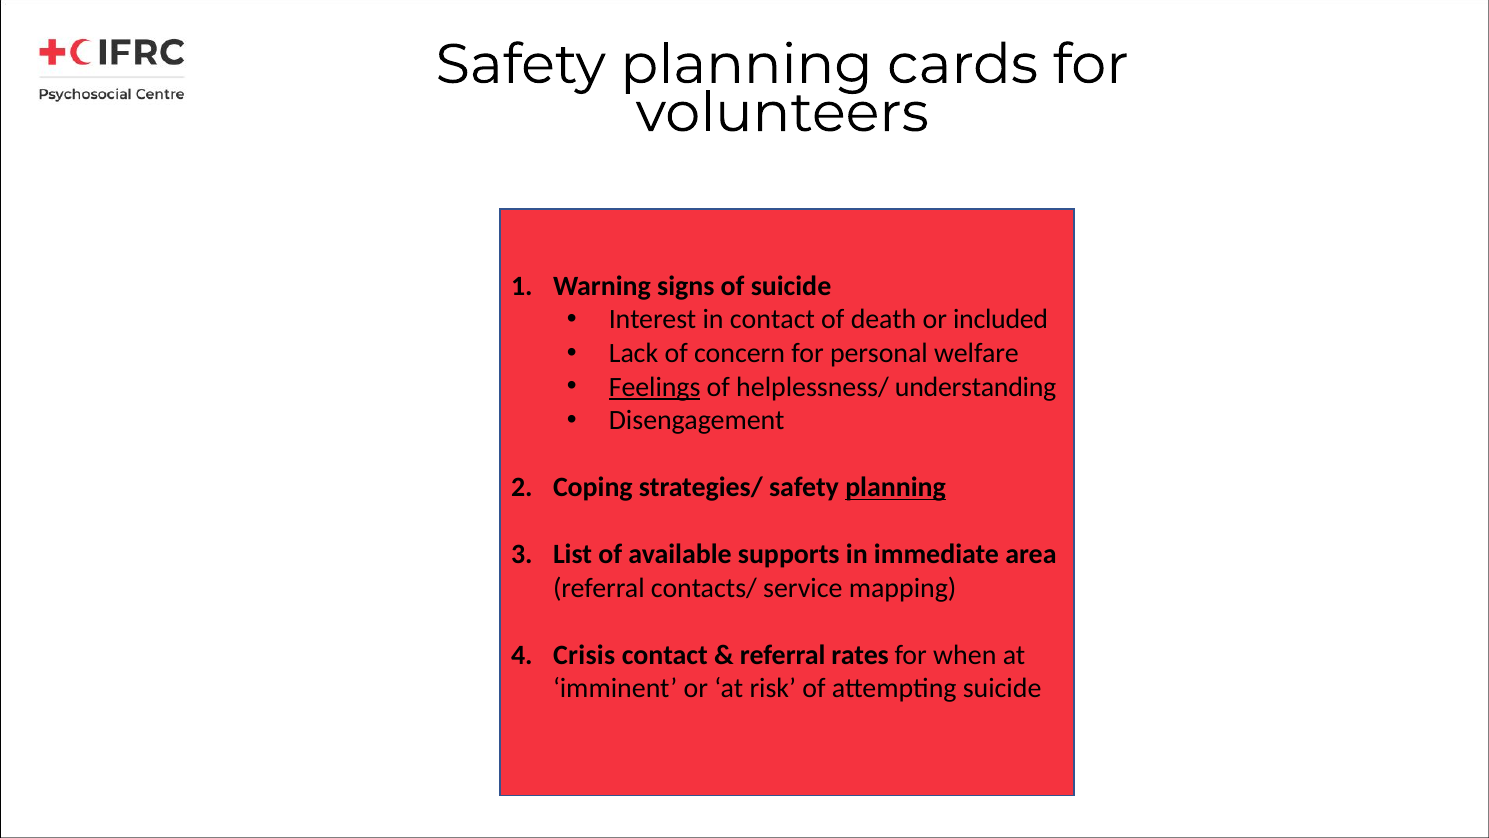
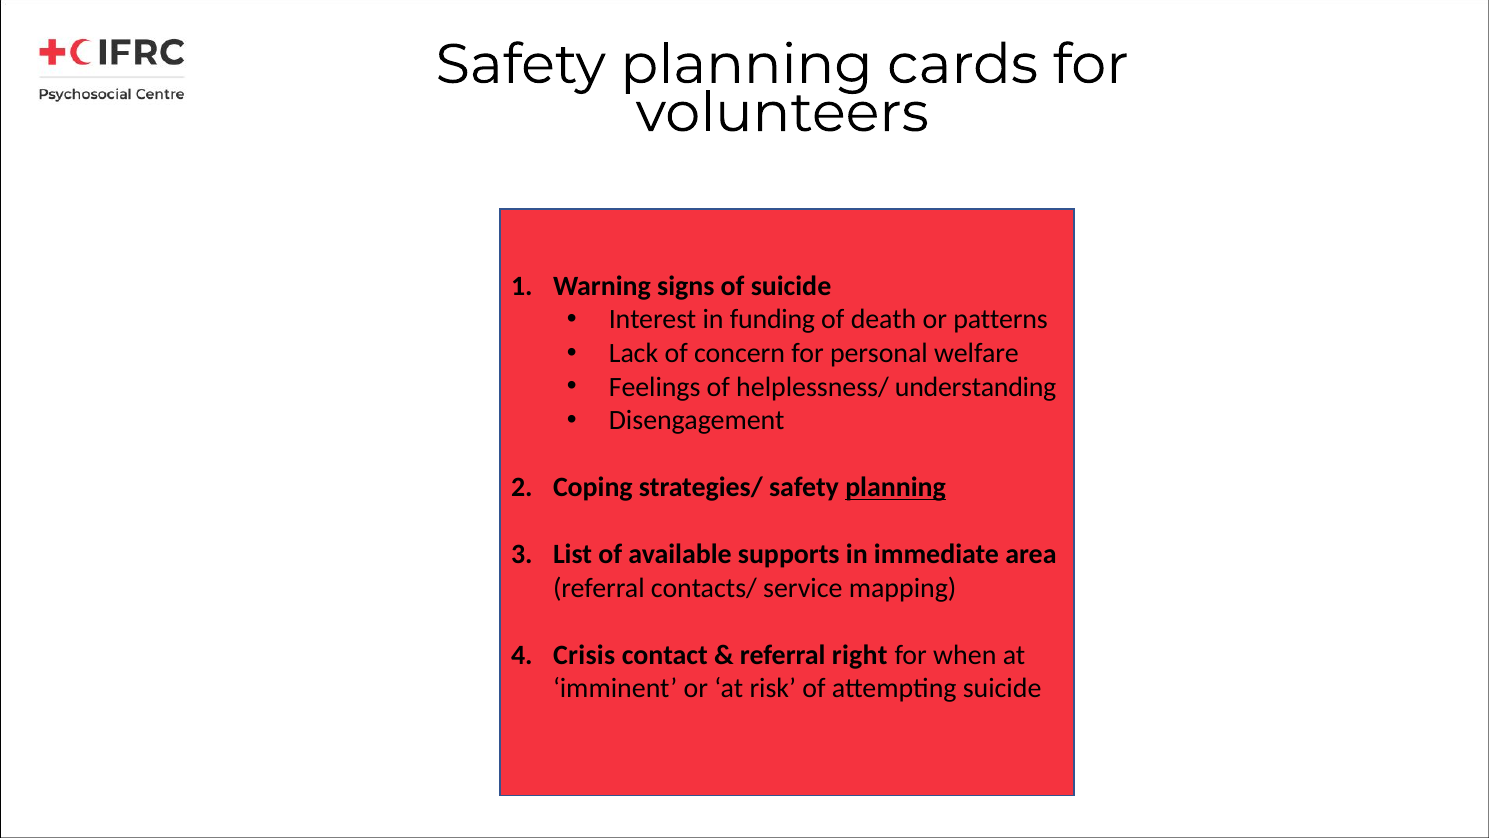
in contact: contact -> funding (773, 320)
included: included -> patterns (1001, 320)
Feelings underline: present -> none (655, 387)
rates: rates -> right (860, 655)
